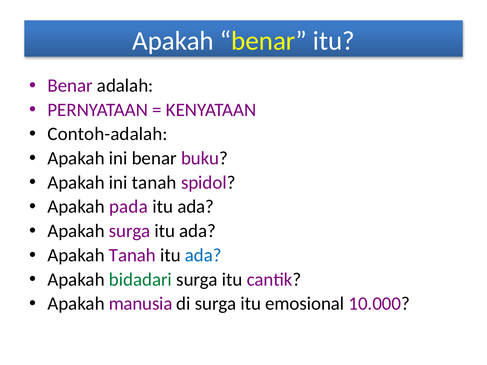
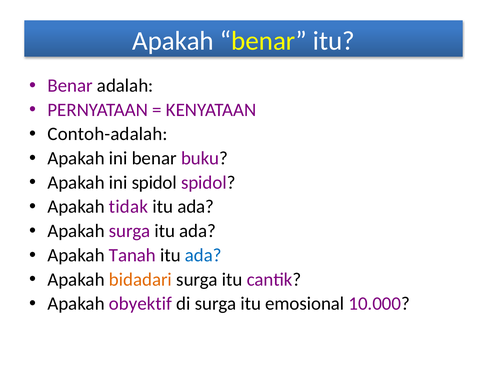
ini tanah: tanah -> spidol (154, 183)
pada: pada -> tidak (128, 207)
bidadari colour: green -> orange (140, 280)
manusia: manusia -> obyektif (140, 304)
